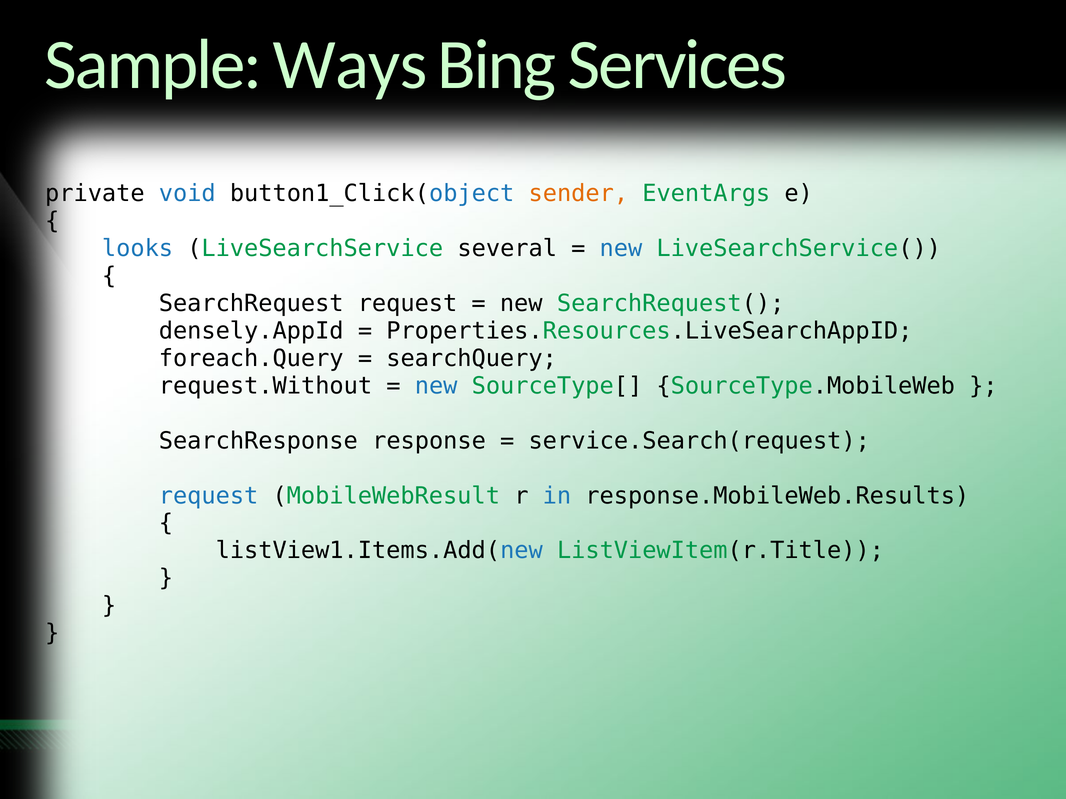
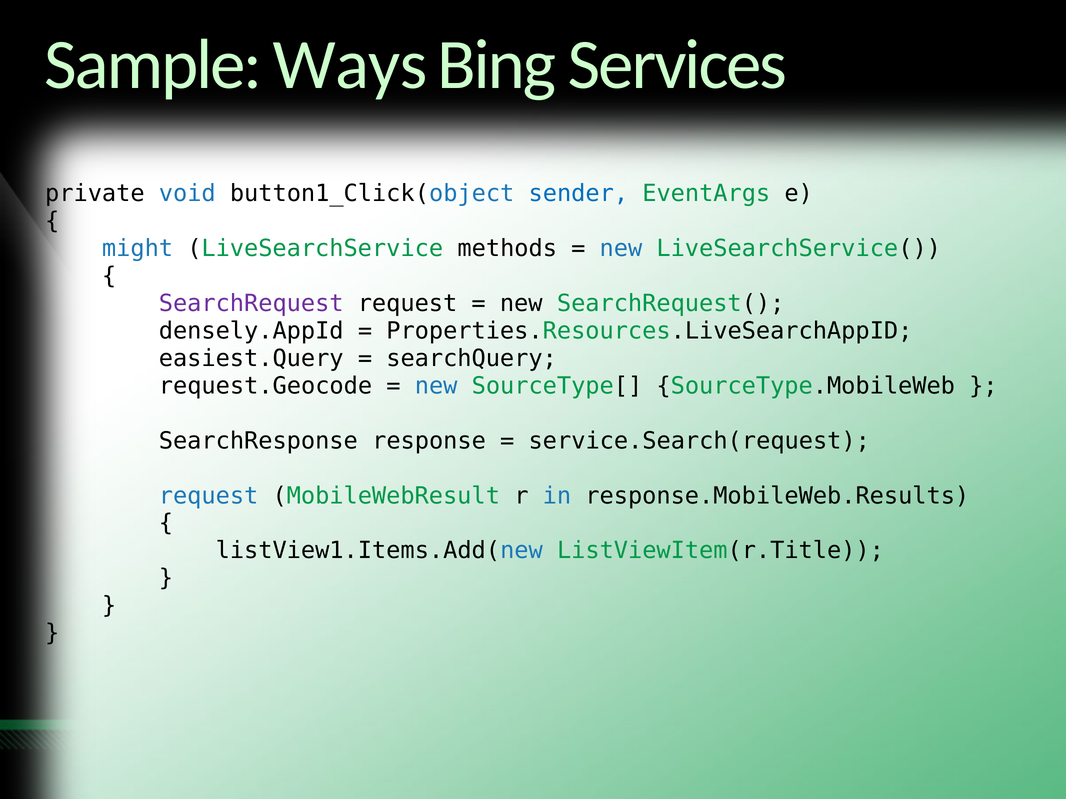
sender colour: orange -> blue (578, 194)
looks: looks -> might (138, 249)
several: several -> methods (507, 249)
SearchRequest colour: black -> purple (251, 304)
foreach.Query: foreach.Query -> easiest.Query (251, 359)
request.Without: request.Without -> request.Geocode (266, 386)
